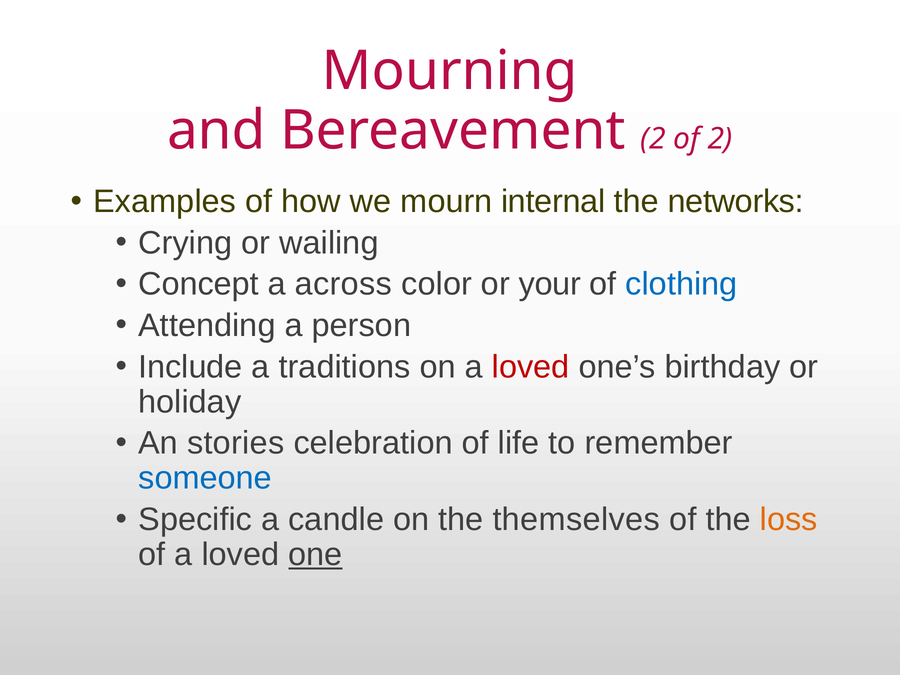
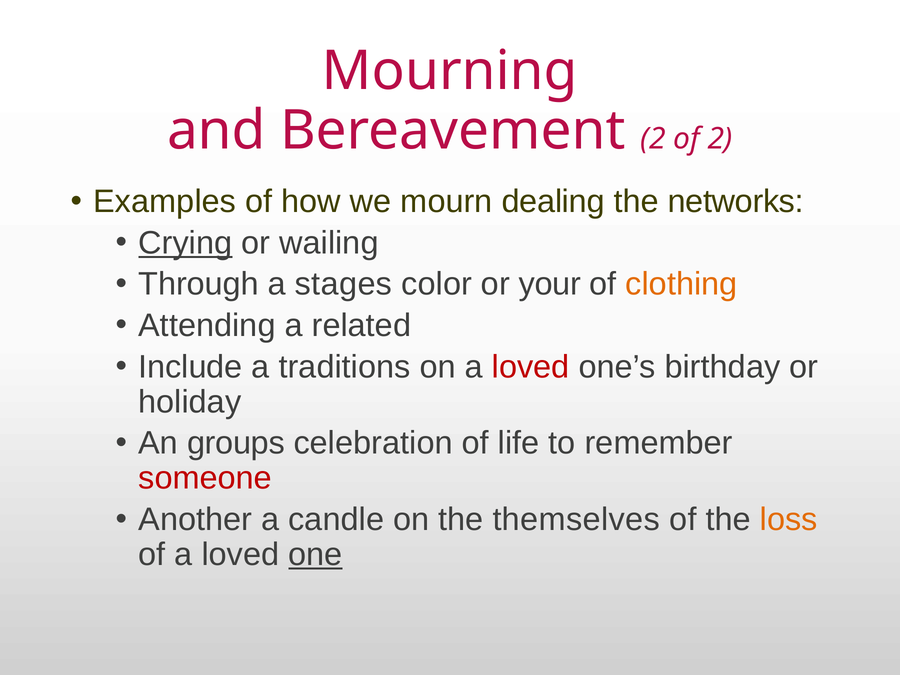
internal: internal -> dealing (553, 202)
Crying underline: none -> present (185, 243)
Concept: Concept -> Through (199, 284)
across: across -> stages (344, 284)
clothing colour: blue -> orange (681, 284)
person: person -> related (361, 325)
stories: stories -> groups (236, 443)
someone colour: blue -> red (205, 478)
Specific: Specific -> Another (195, 520)
